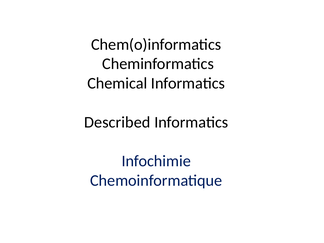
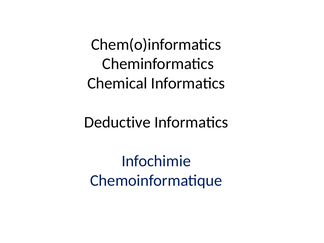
Described: Described -> Deductive (117, 122)
